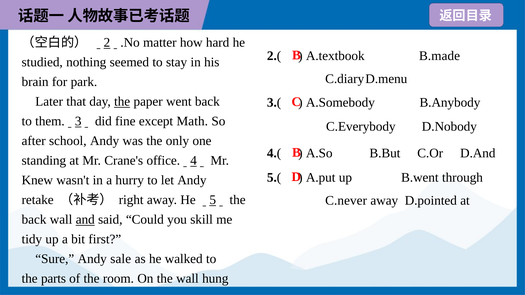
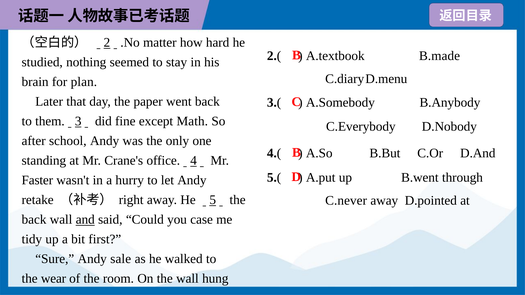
park: park -> plan (84, 82)
the underline: present -> none (122, 102)
Knew: Knew -> Faster (37, 180)
skill: skill -> case (202, 220)
parts: parts -> wear (54, 279)
